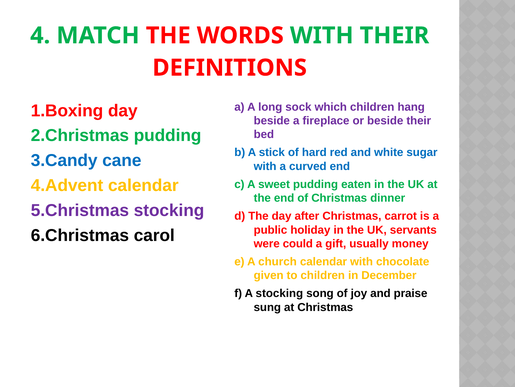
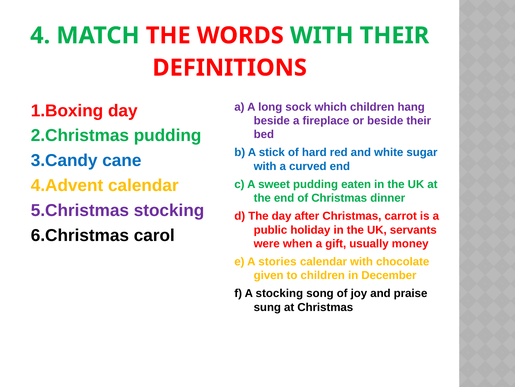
could: could -> when (298, 243)
church: church -> stories (277, 261)
